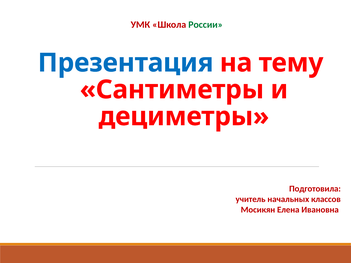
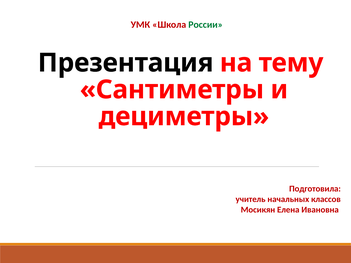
Презентация colour: blue -> black (126, 63)
